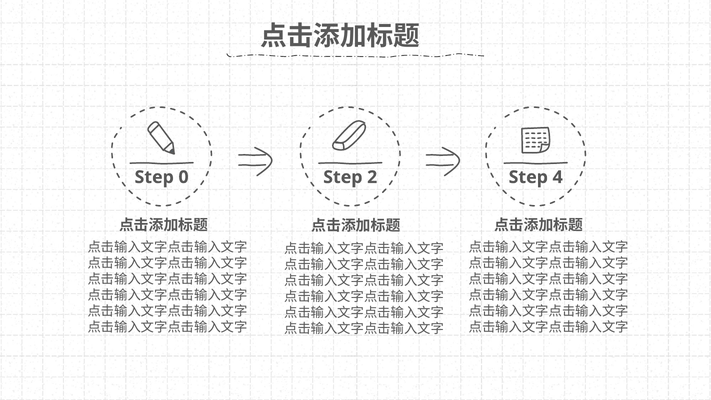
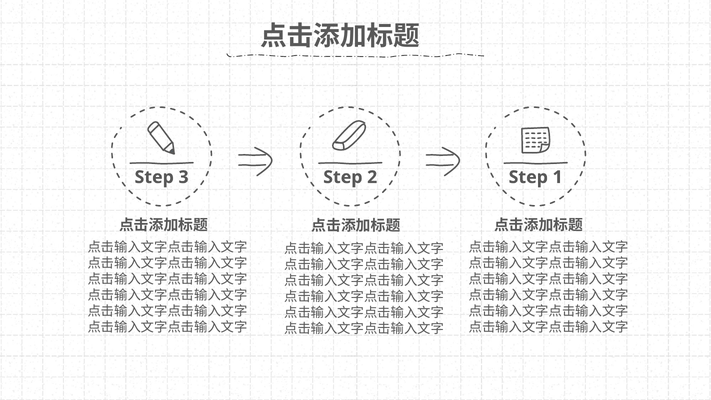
0: 0 -> 3 (184, 177)
4: 4 -> 1 (558, 177)
